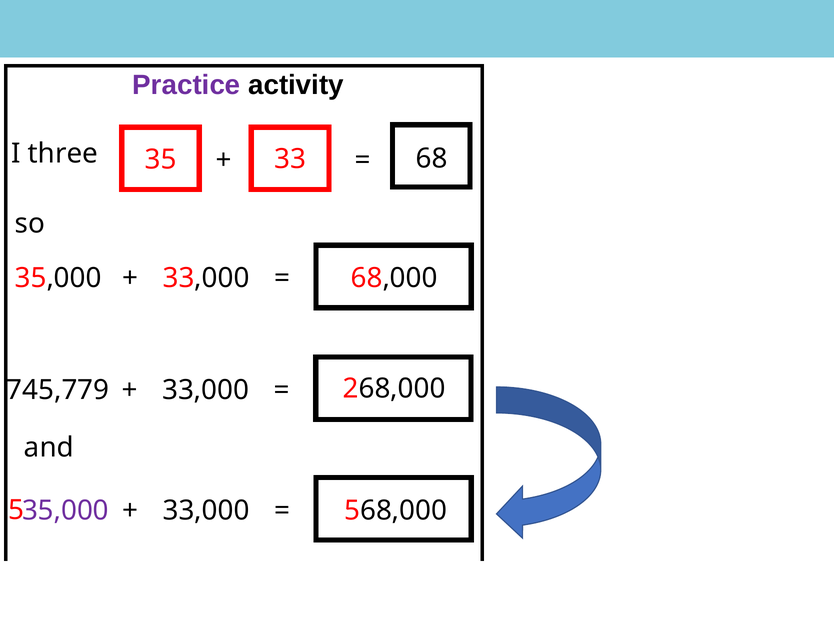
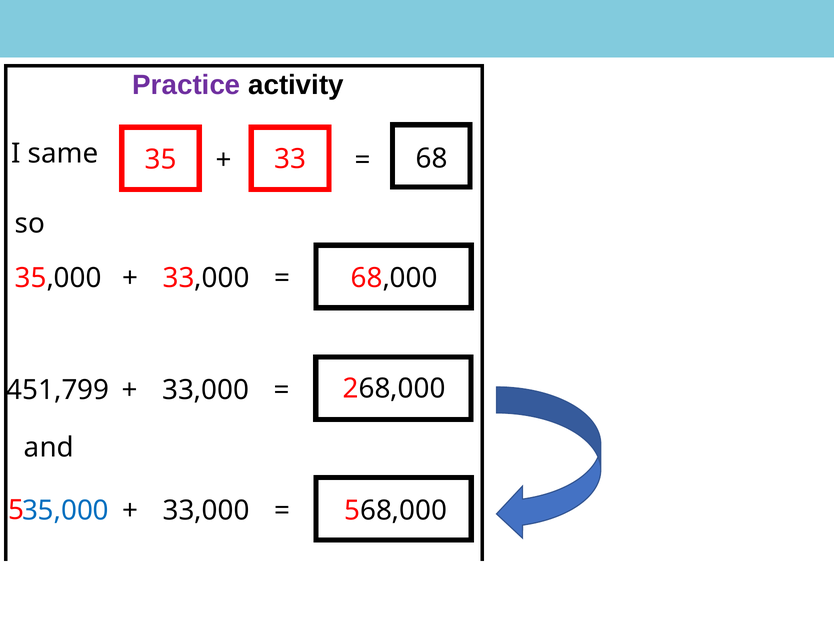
three: three -> same (63, 153)
745,779: 745,779 -> 451,799 (58, 390)
35,000 colour: purple -> blue (65, 510)
